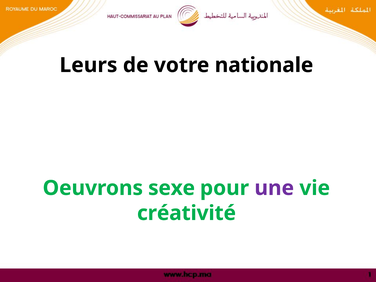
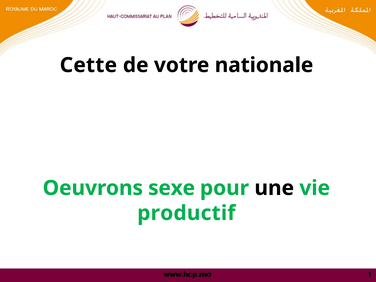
Leurs: Leurs -> Cette (88, 65)
une colour: purple -> black (274, 188)
créativité: créativité -> productif (186, 213)
